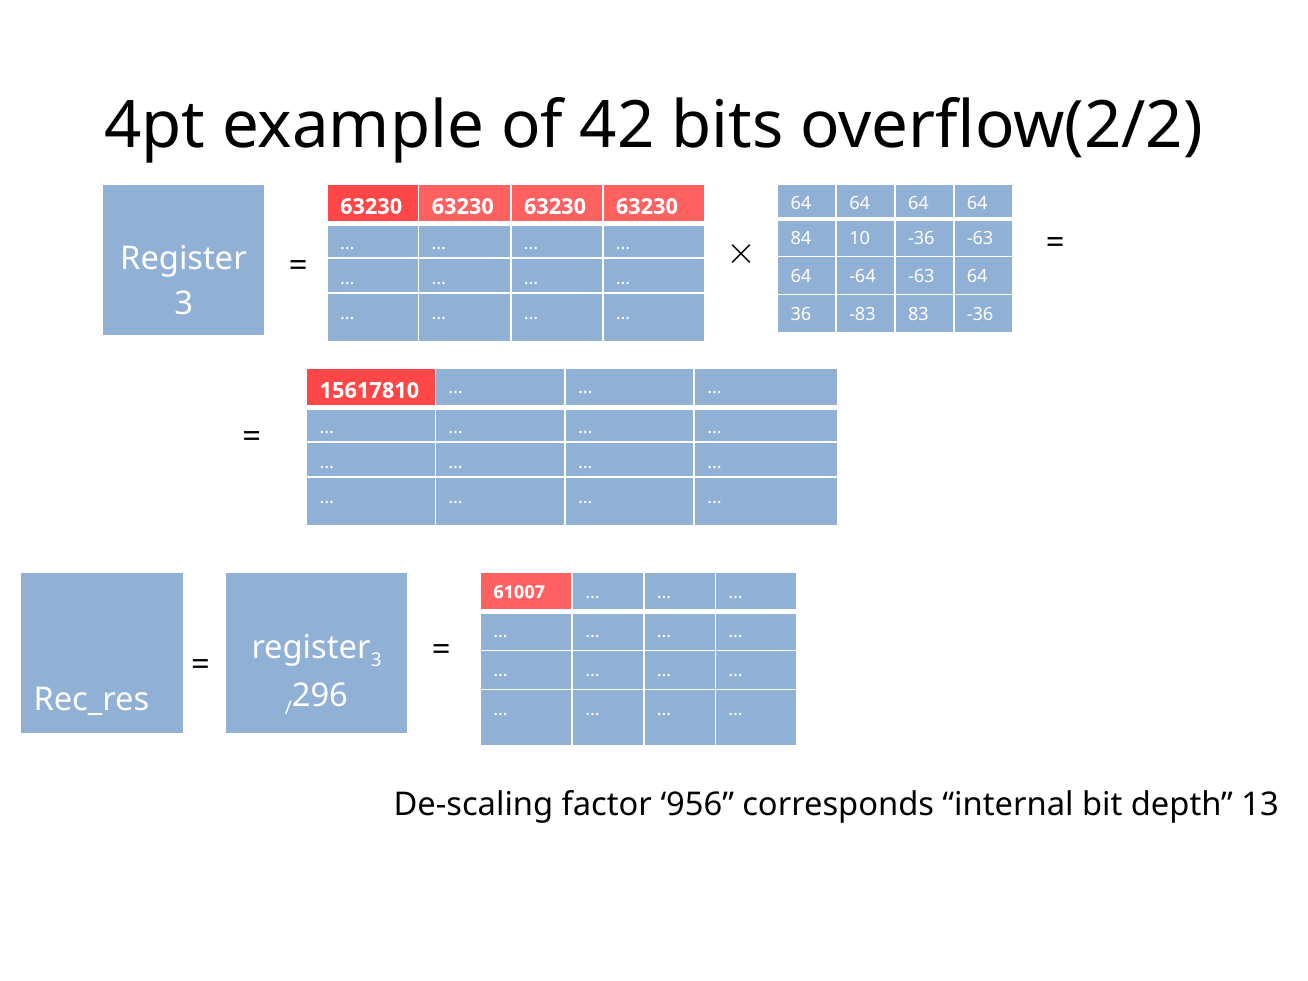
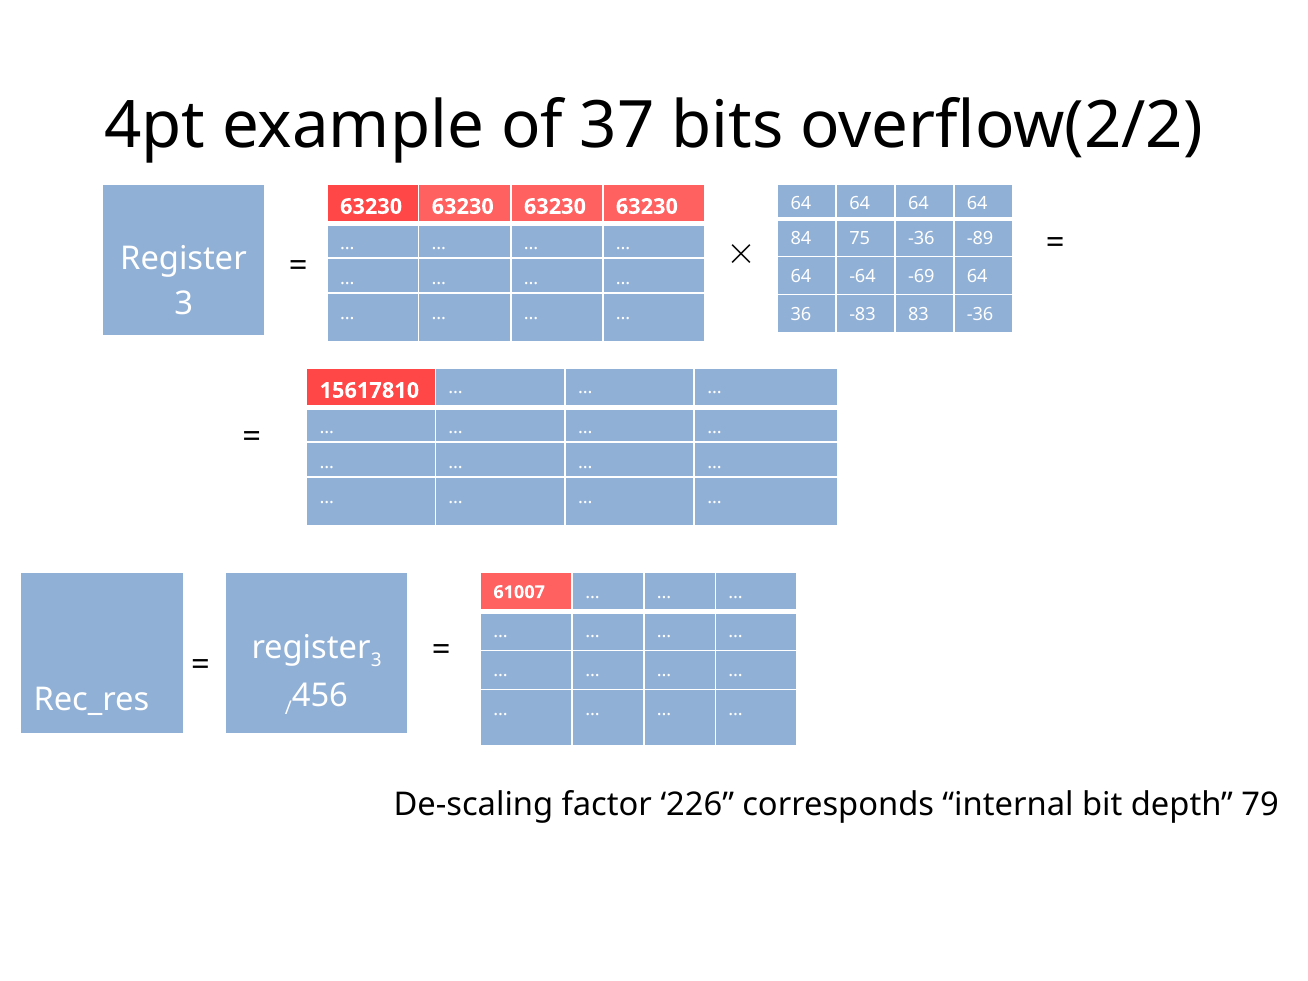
42: 42 -> 37 (617, 126)
10: 10 -> 75 (860, 239)
-36 -63: -63 -> -89 (980, 239)
-64 -63: -63 -> -69 (921, 277)
296: 296 -> 456 (320, 696)
956: 956 -> 226 (697, 805)
13: 13 -> 79 (1260, 805)
